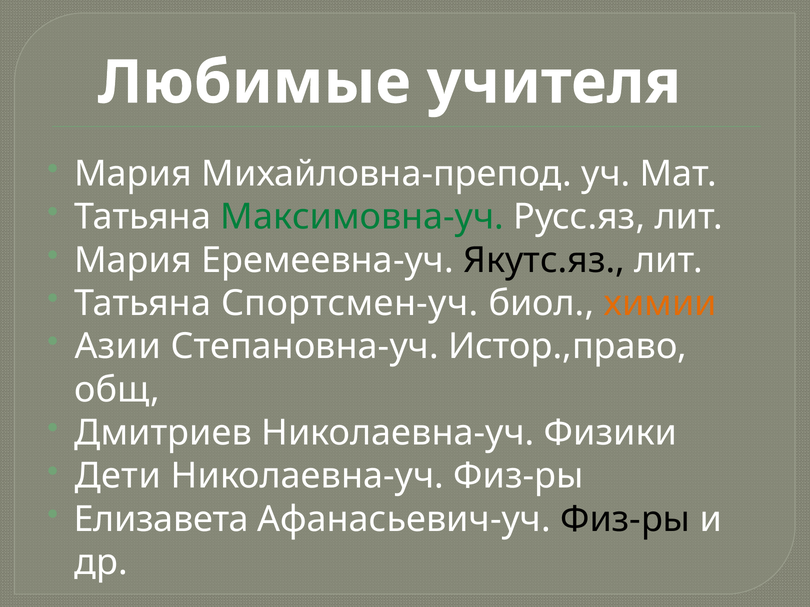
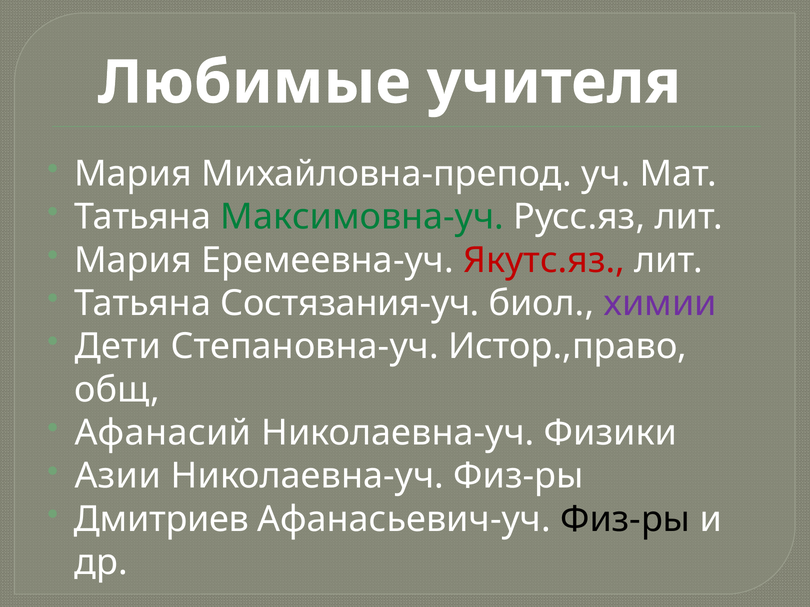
Якутс.яз colour: black -> red (544, 260)
Спортсмен-уч: Спортсмен-уч -> Состязания-уч (350, 304)
химии colour: orange -> purple (660, 304)
Азии: Азии -> Дети (118, 347)
Дмитриев: Дмитриев -> Афанасий (163, 433)
Дети: Дети -> Азии (118, 476)
Елизавета: Елизавета -> Дмитриев (161, 520)
